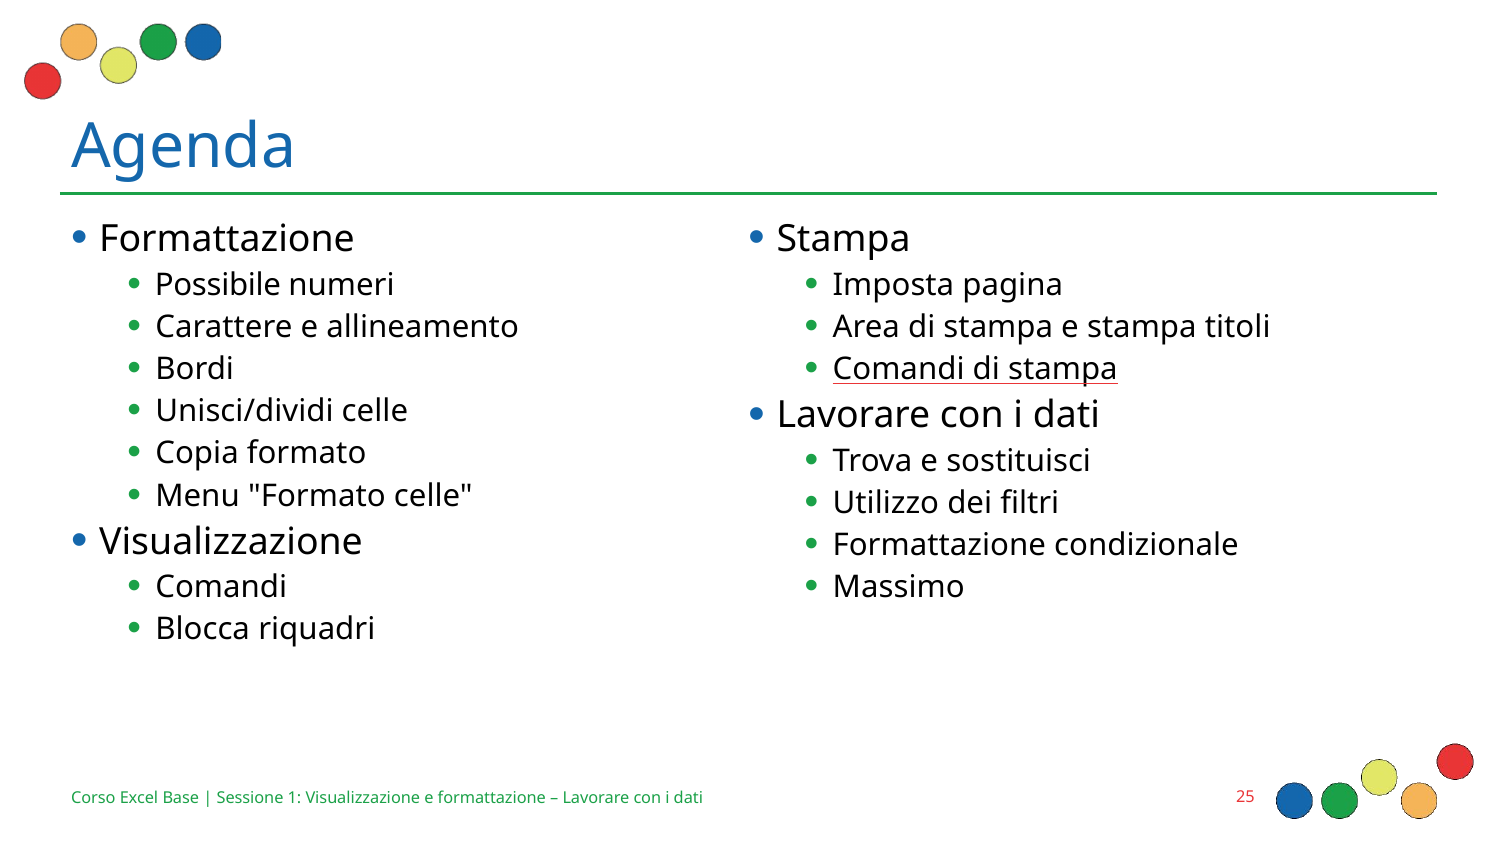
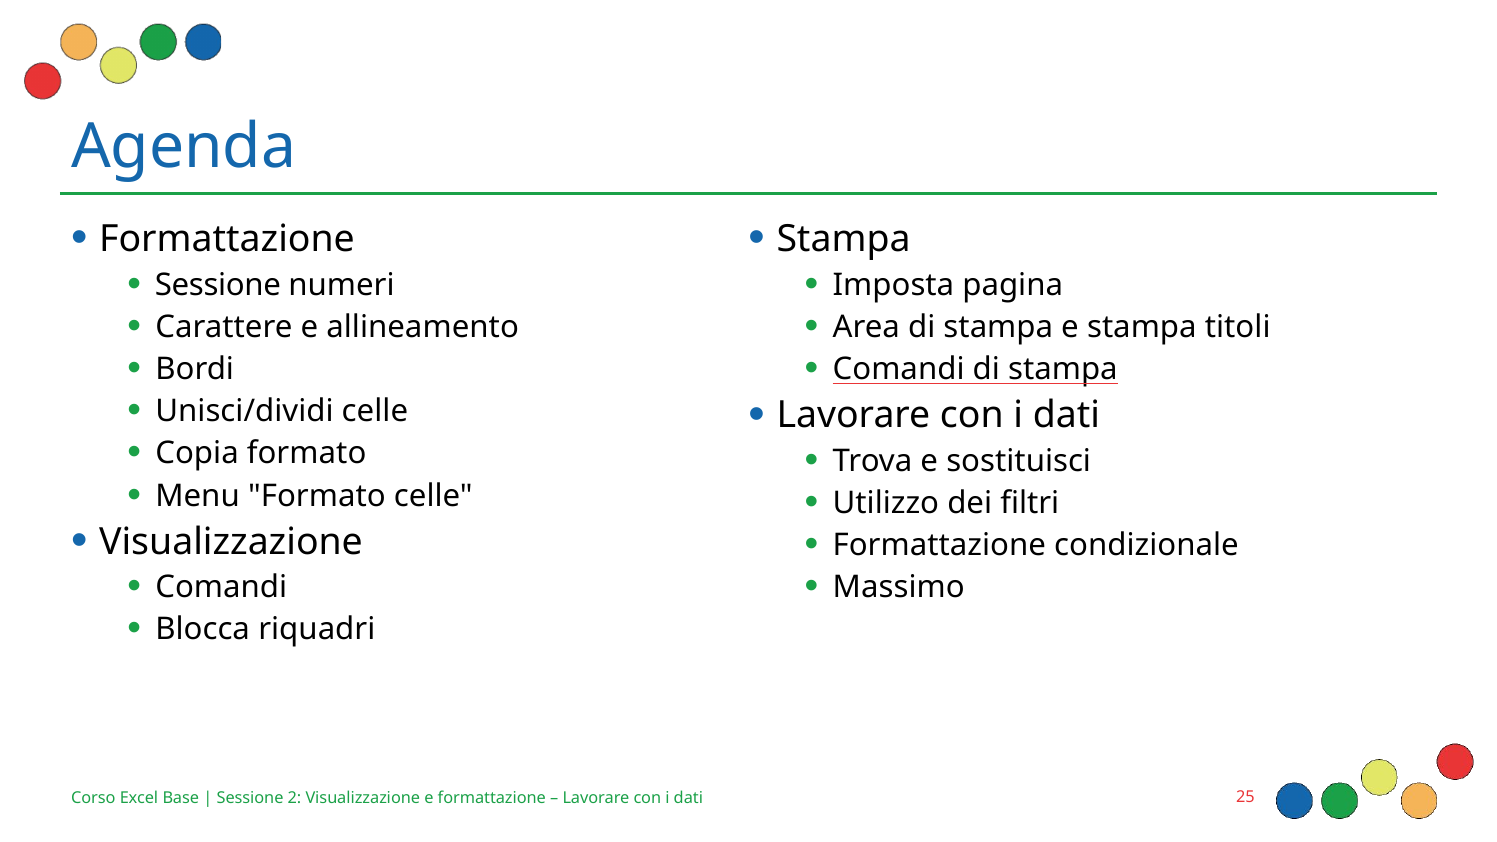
Possibile: Possibile -> Sessione (218, 285)
1: 1 -> 2 (295, 799)
